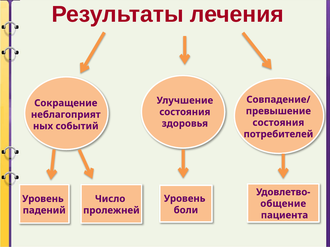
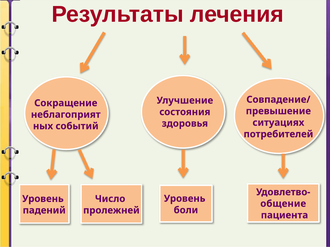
состояния: состояния -> ситуациях (278, 123)
